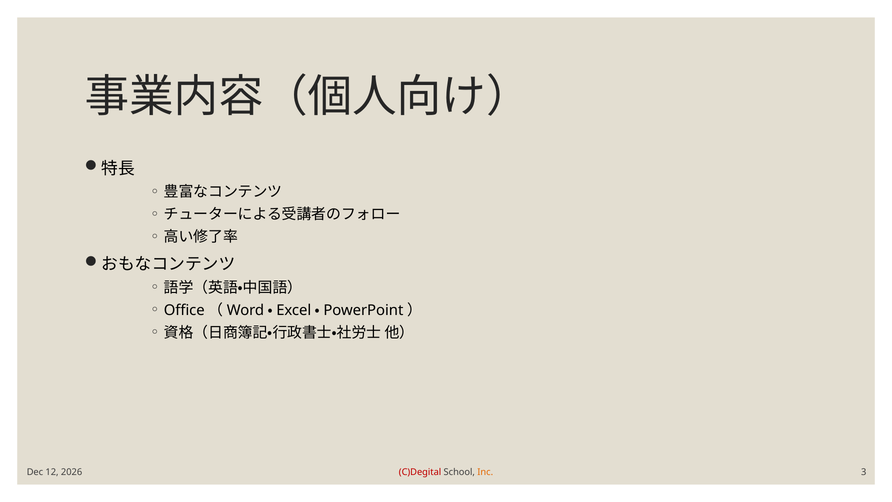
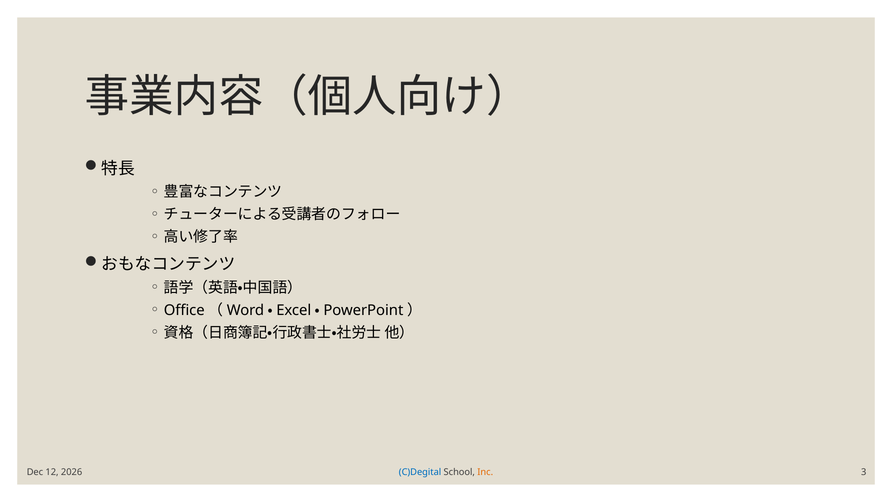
C)Degital colour: red -> blue (420, 472)
